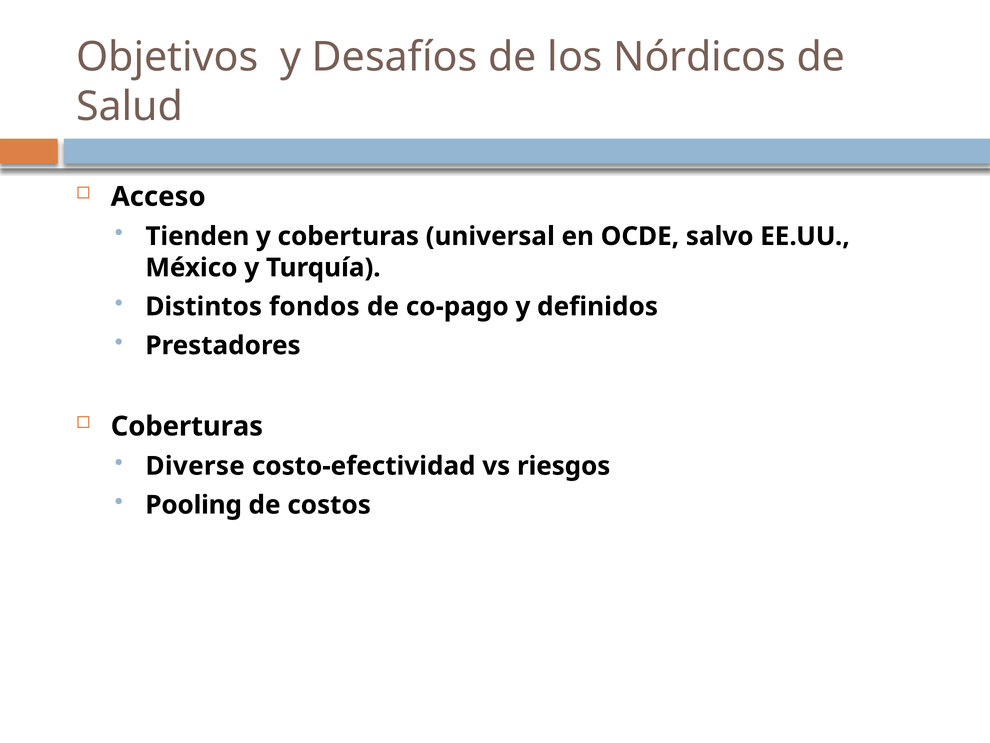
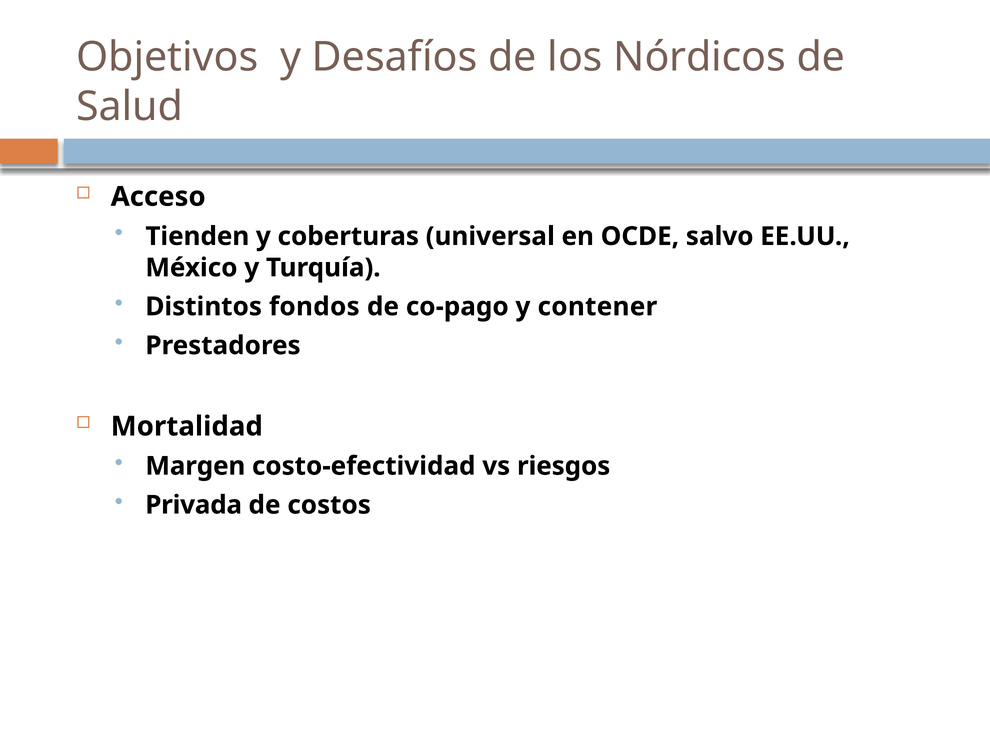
definidos: definidos -> contener (597, 306)
Coberturas: Coberturas -> Mortalidad (187, 426)
Diverse: Diverse -> Margen (195, 466)
Pooling: Pooling -> Privada (194, 505)
